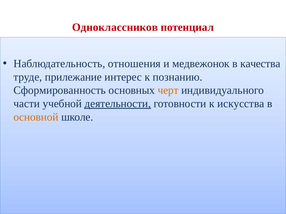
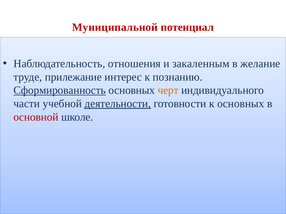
Одноклассников: Одноклассников -> Муниципальной (115, 27)
медвежонок: медвежонок -> закаленным (201, 64)
качества: качества -> желание (260, 64)
Сформированность underline: none -> present (60, 91)
к искусства: искусства -> основных (241, 104)
основной colour: orange -> red (36, 117)
